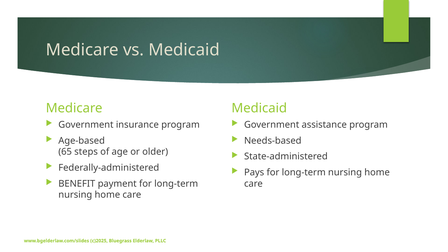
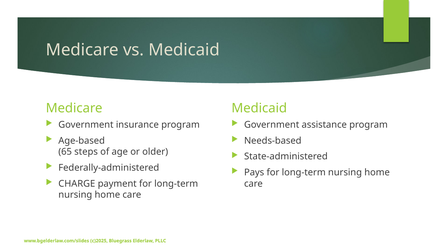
BENEFIT: BENEFIT -> CHARGE (77, 184)
